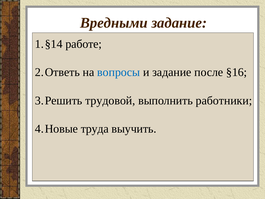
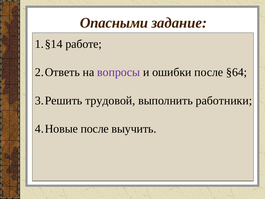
Вредными: Вредными -> Опасными (114, 23)
вопросы colour: blue -> purple (119, 72)
и задание: задание -> ошибки (172, 72)
§16: §16 -> §64 (237, 72)
труда: труда -> после (95, 129)
